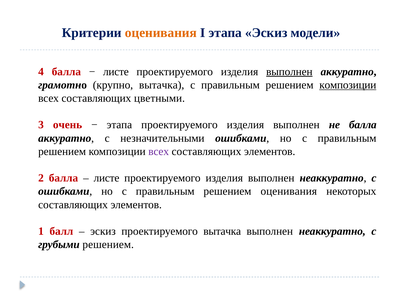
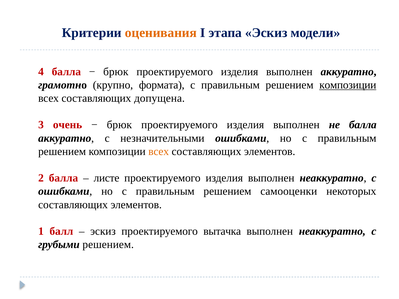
листе: листе -> брюк (116, 72)
выполнен underline: present -> none (289, 72)
крупно вытачка: вытачка -> формата (162, 85)
цветными: цветными -> допущена (159, 98)
этапа: этапа -> брюк (119, 125)
всех colour: purple -> orange (159, 152)
решением оценивания: оценивания -> самооценки (289, 191)
